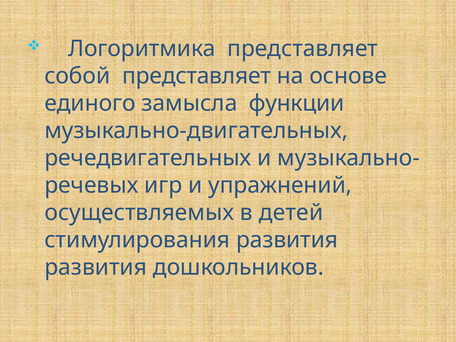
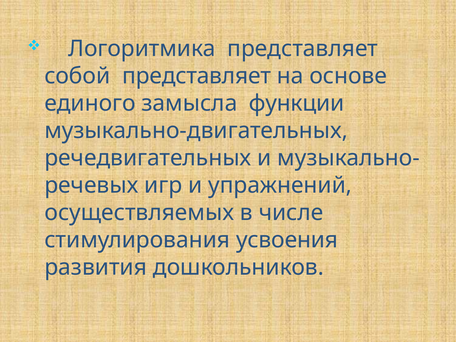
детей: детей -> числе (291, 213)
стимулирования развития: развития -> усвоения (287, 240)
